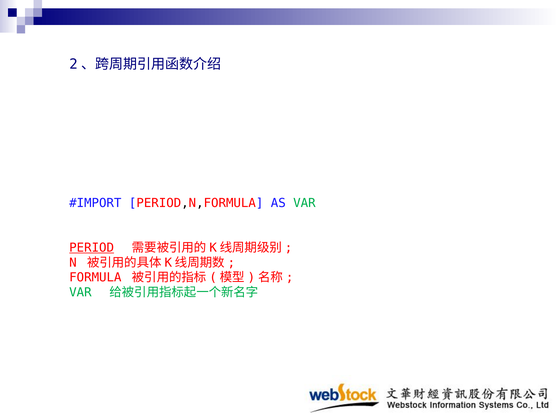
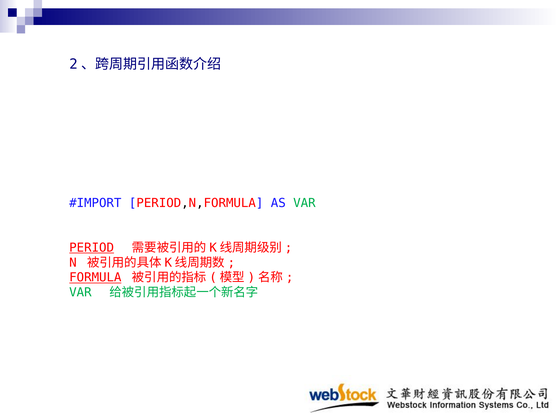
FORMULA underline: none -> present (95, 278)
